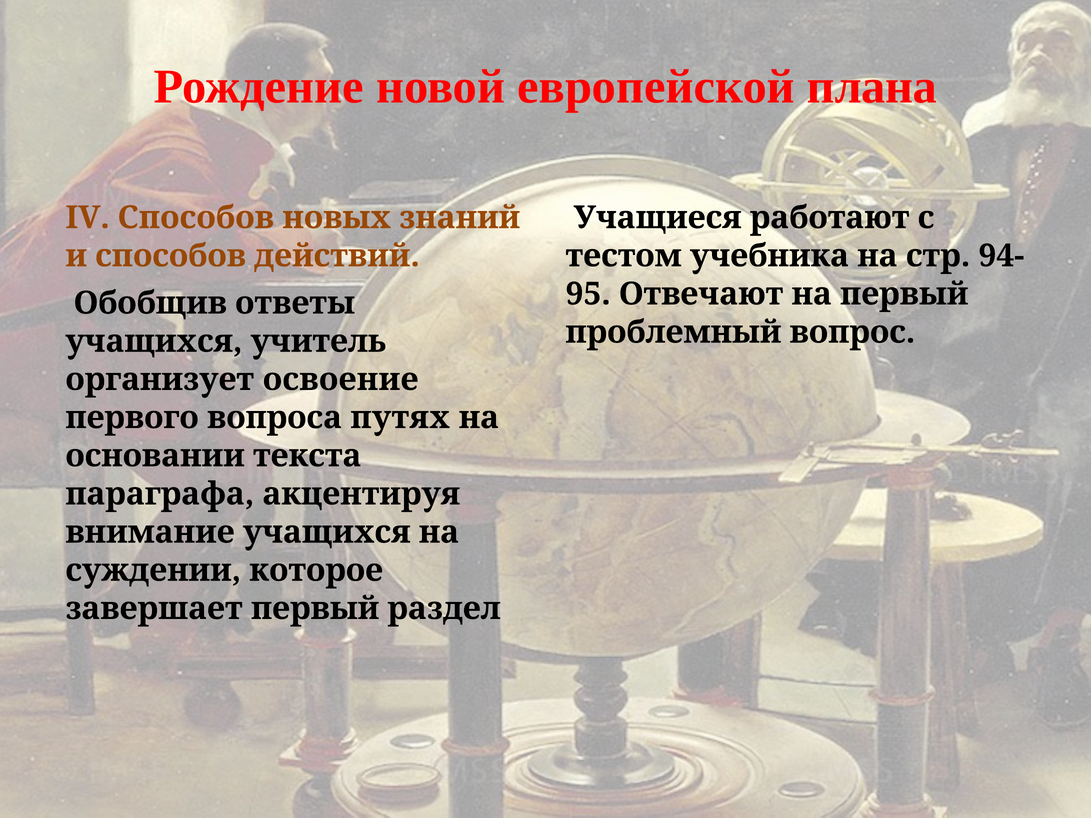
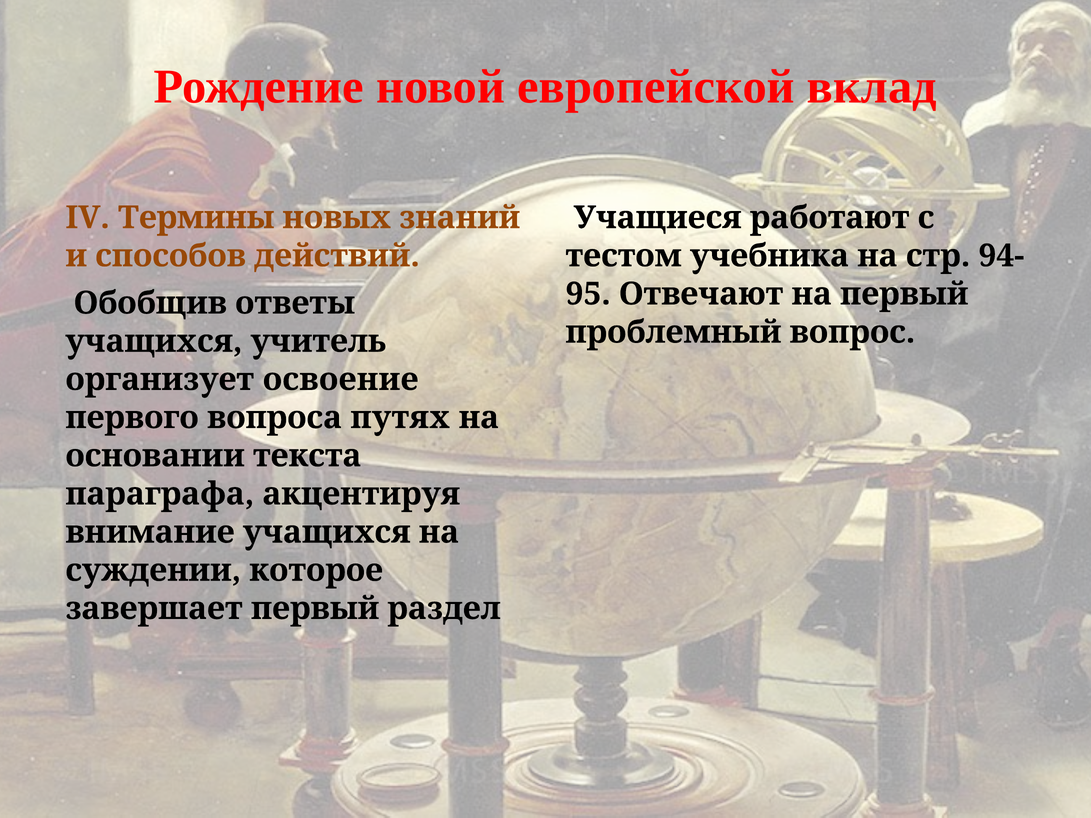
плана: плана -> вклад (872, 87)
IV Способов: Способов -> Термины (196, 218)
